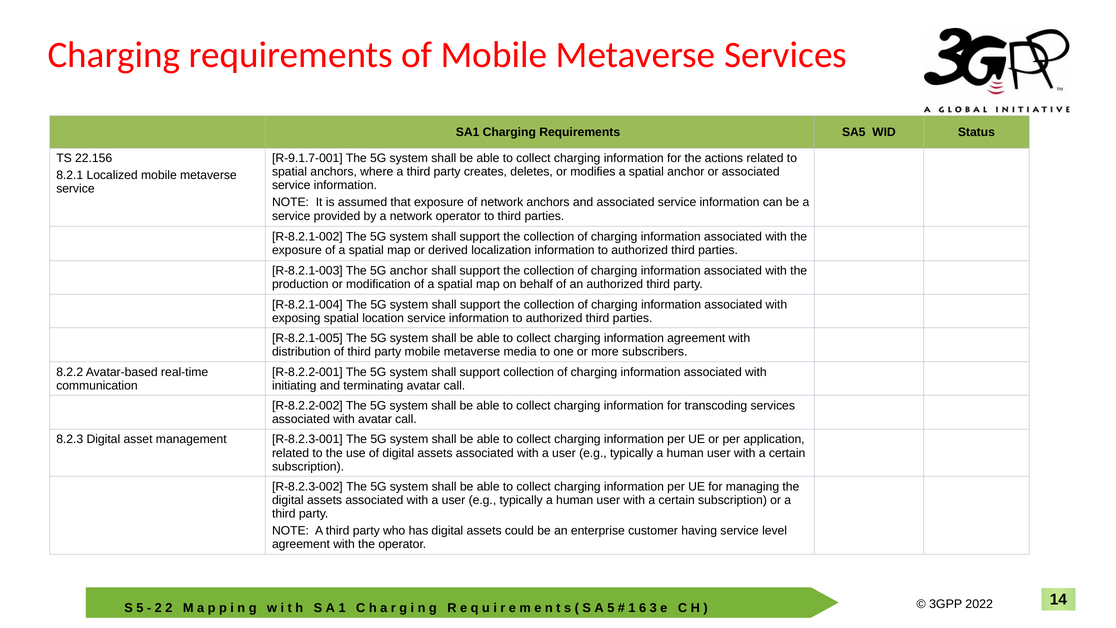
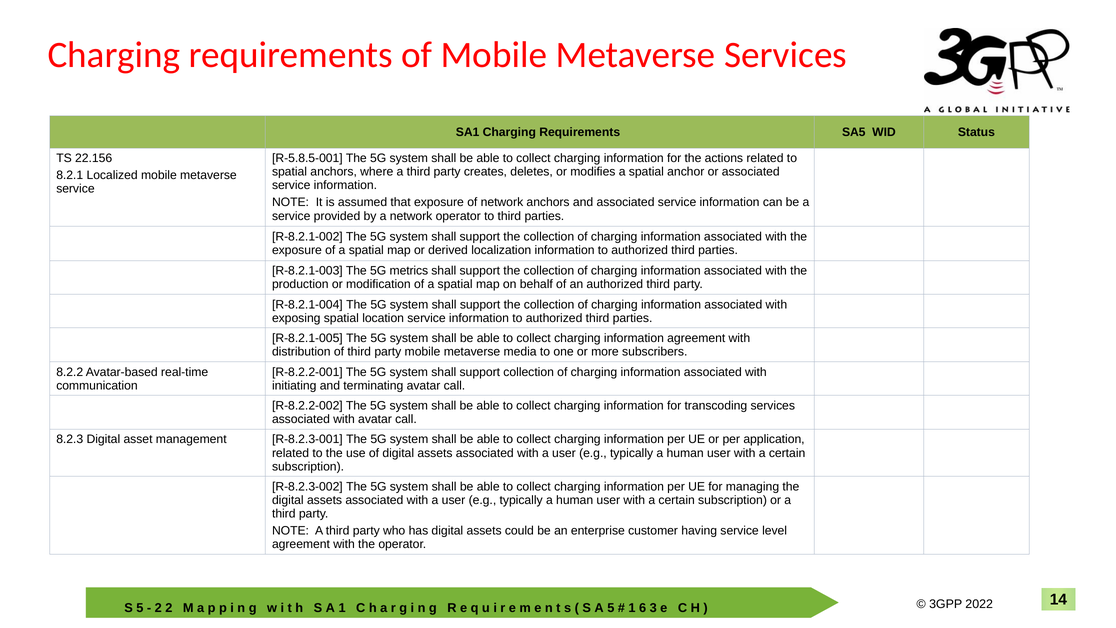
R-9.1.7-001: R-9.1.7-001 -> R-5.8.5-001 (307, 158)
5G anchor: anchor -> metrics (409, 271)
